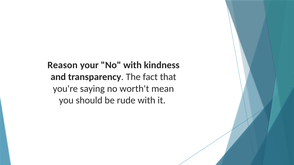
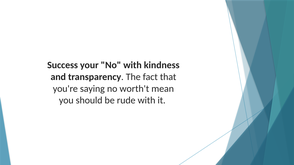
Reason: Reason -> Success (63, 65)
